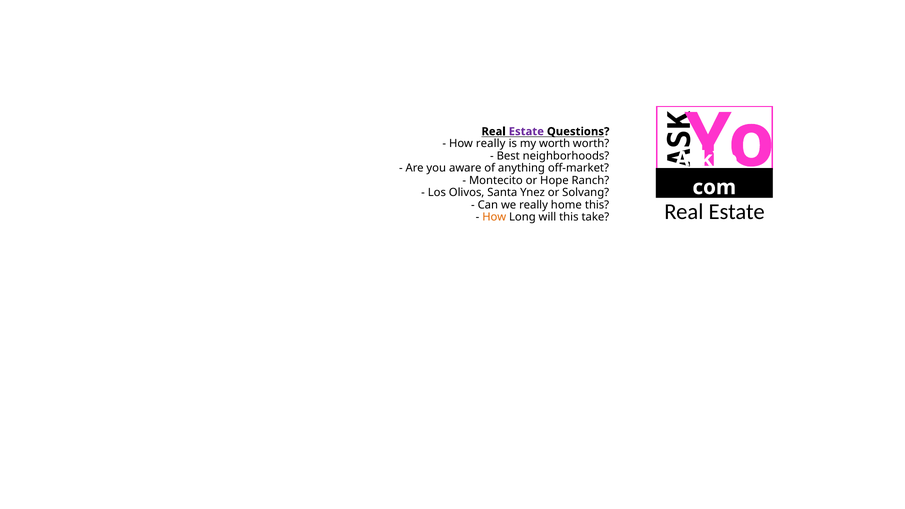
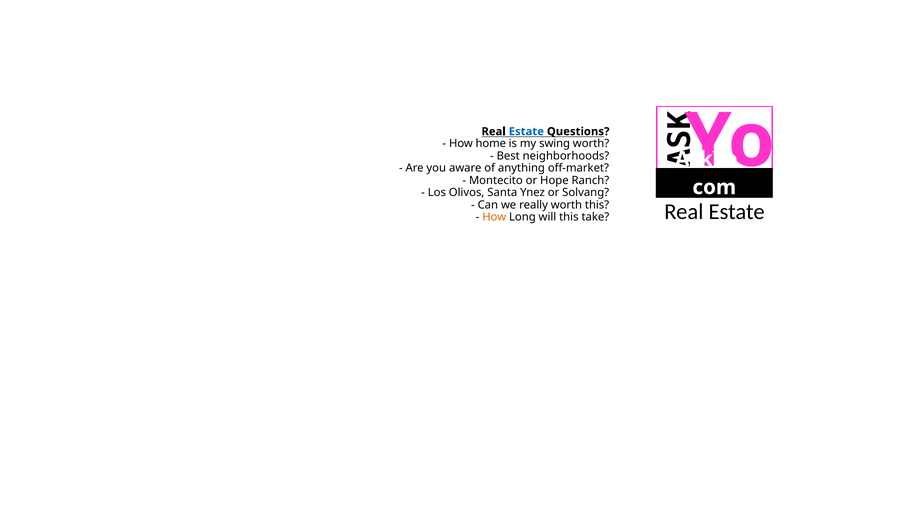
Estate colour: purple -> blue (526, 132)
How really: really -> home (491, 144)
my worth: worth -> swing (555, 144)
really home: home -> worth (566, 205)
